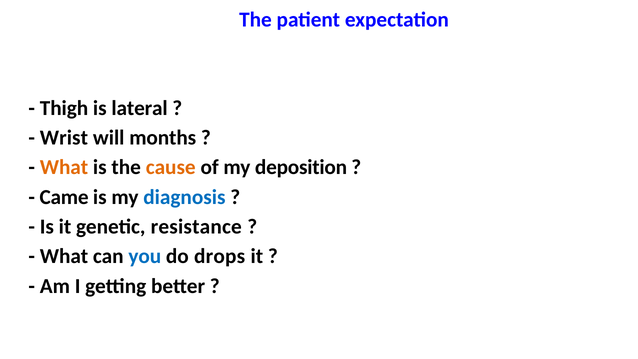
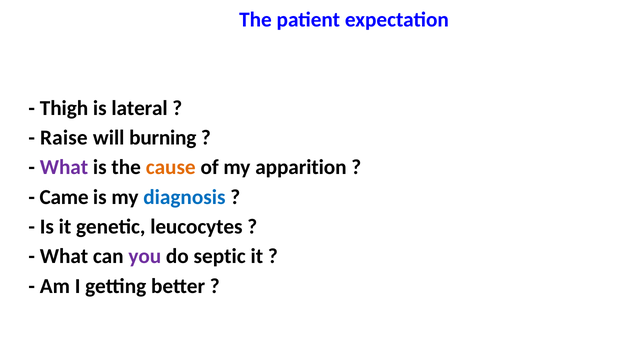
Wrist: Wrist -> Raise (64, 138)
months: months -> burning (163, 138)
What colour: orange -> purple (64, 167)
deposition: deposition -> apparition (301, 167)
resistance: resistance -> leucocytes (196, 227)
you colour: blue -> purple (145, 256)
drops: drops -> septic (220, 256)
